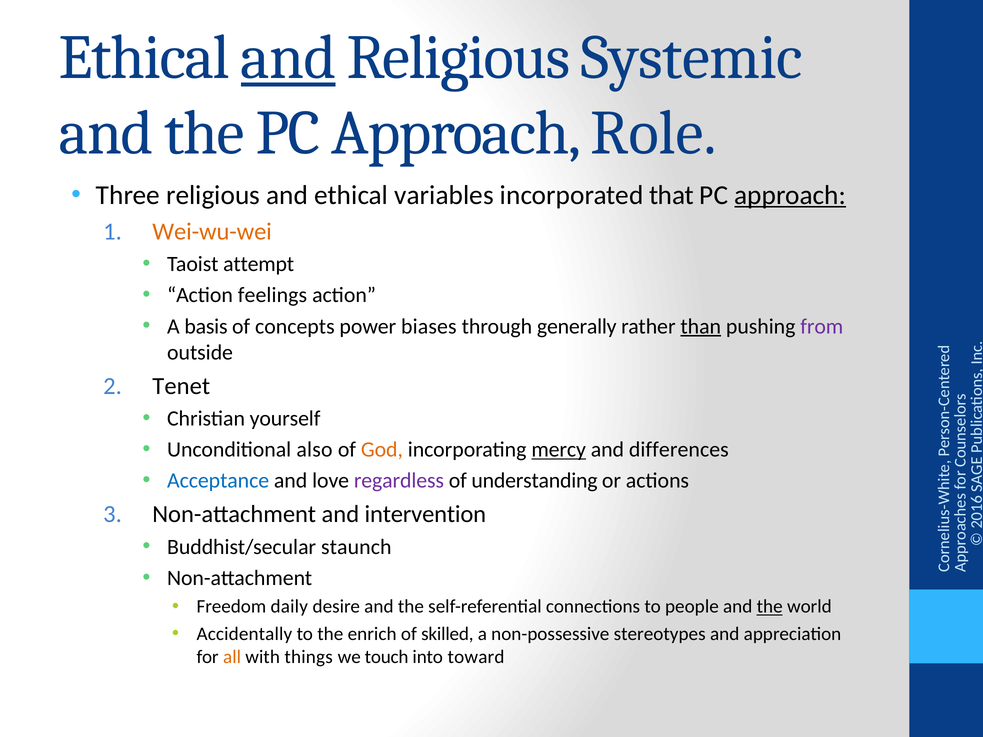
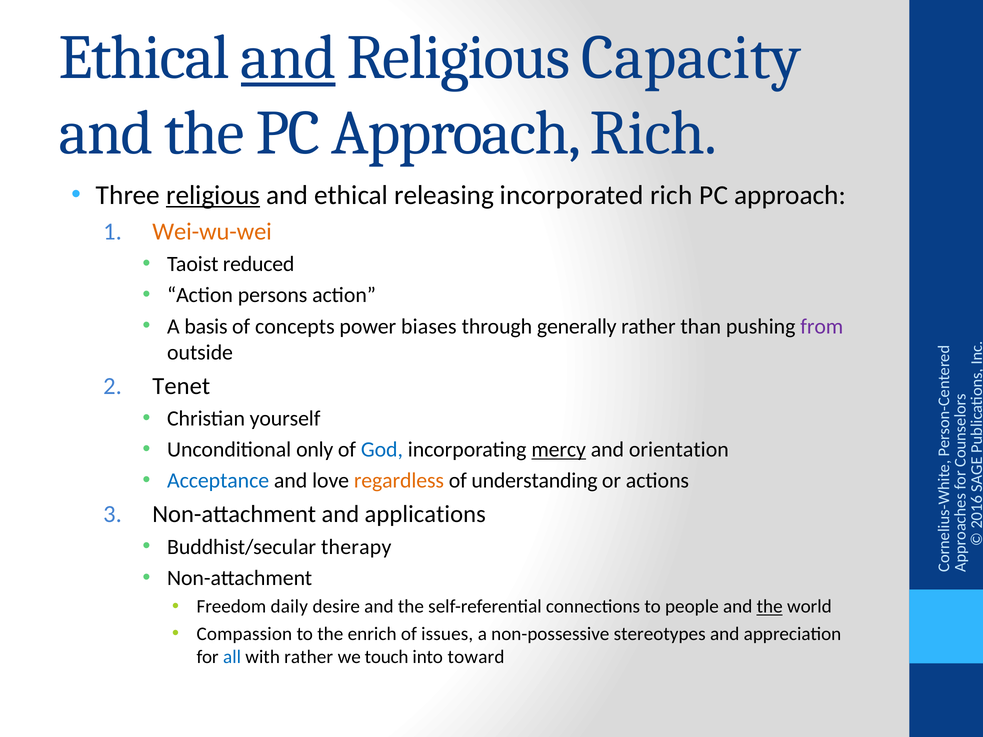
Systemic: Systemic -> Capacity (691, 58)
Approach Role: Role -> Rich (654, 133)
religious underline: none -> present (213, 195)
variables: variables -> releasing (444, 195)
incorporated that: that -> rich (671, 195)
approach underline: present -> none (790, 195)
attempt: attempt -> reduced (259, 264)
feelings: feelings -> persons (273, 295)
than underline: present -> none (701, 326)
also: also -> only (315, 450)
God colour: orange -> blue (382, 450)
differences: differences -> orientation (679, 450)
regardless colour: purple -> orange (399, 481)
intervention: intervention -> applications (425, 514)
staunch: staunch -> therapy (356, 547)
Accidentally: Accidentally -> Compassion (244, 634)
skilled: skilled -> issues (447, 634)
all colour: orange -> blue (232, 657)
with things: things -> rather (309, 657)
